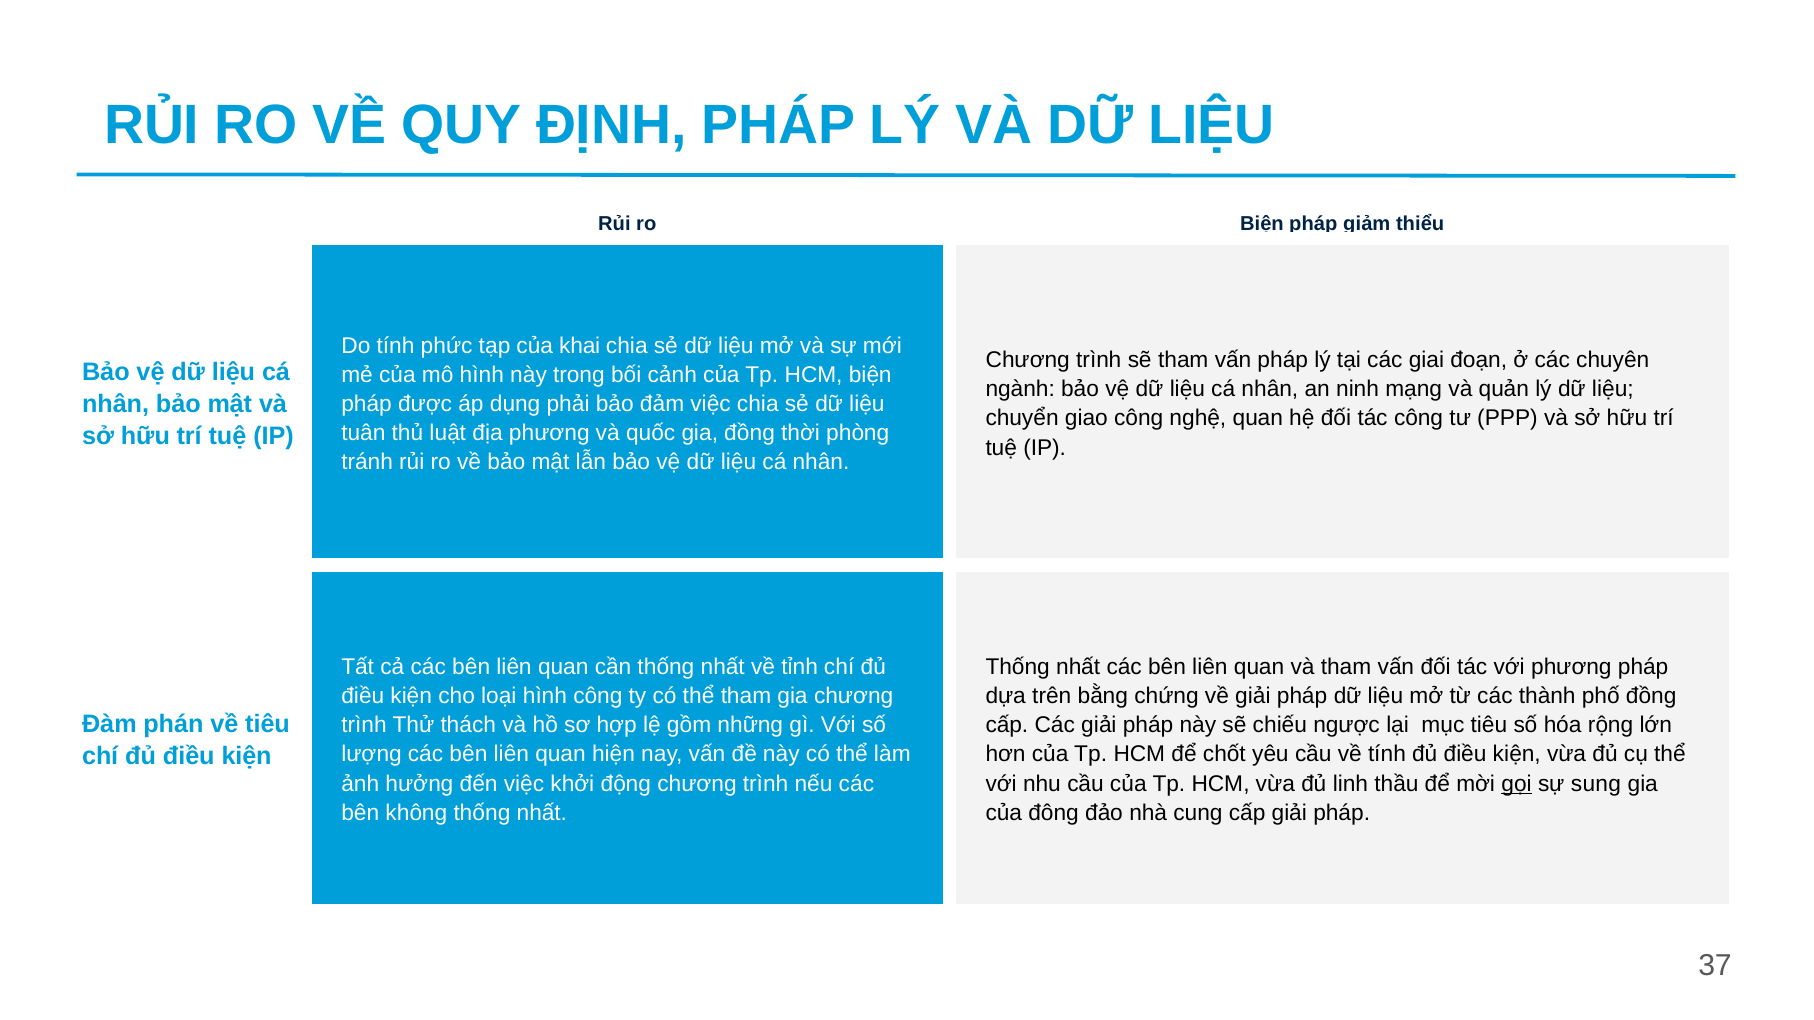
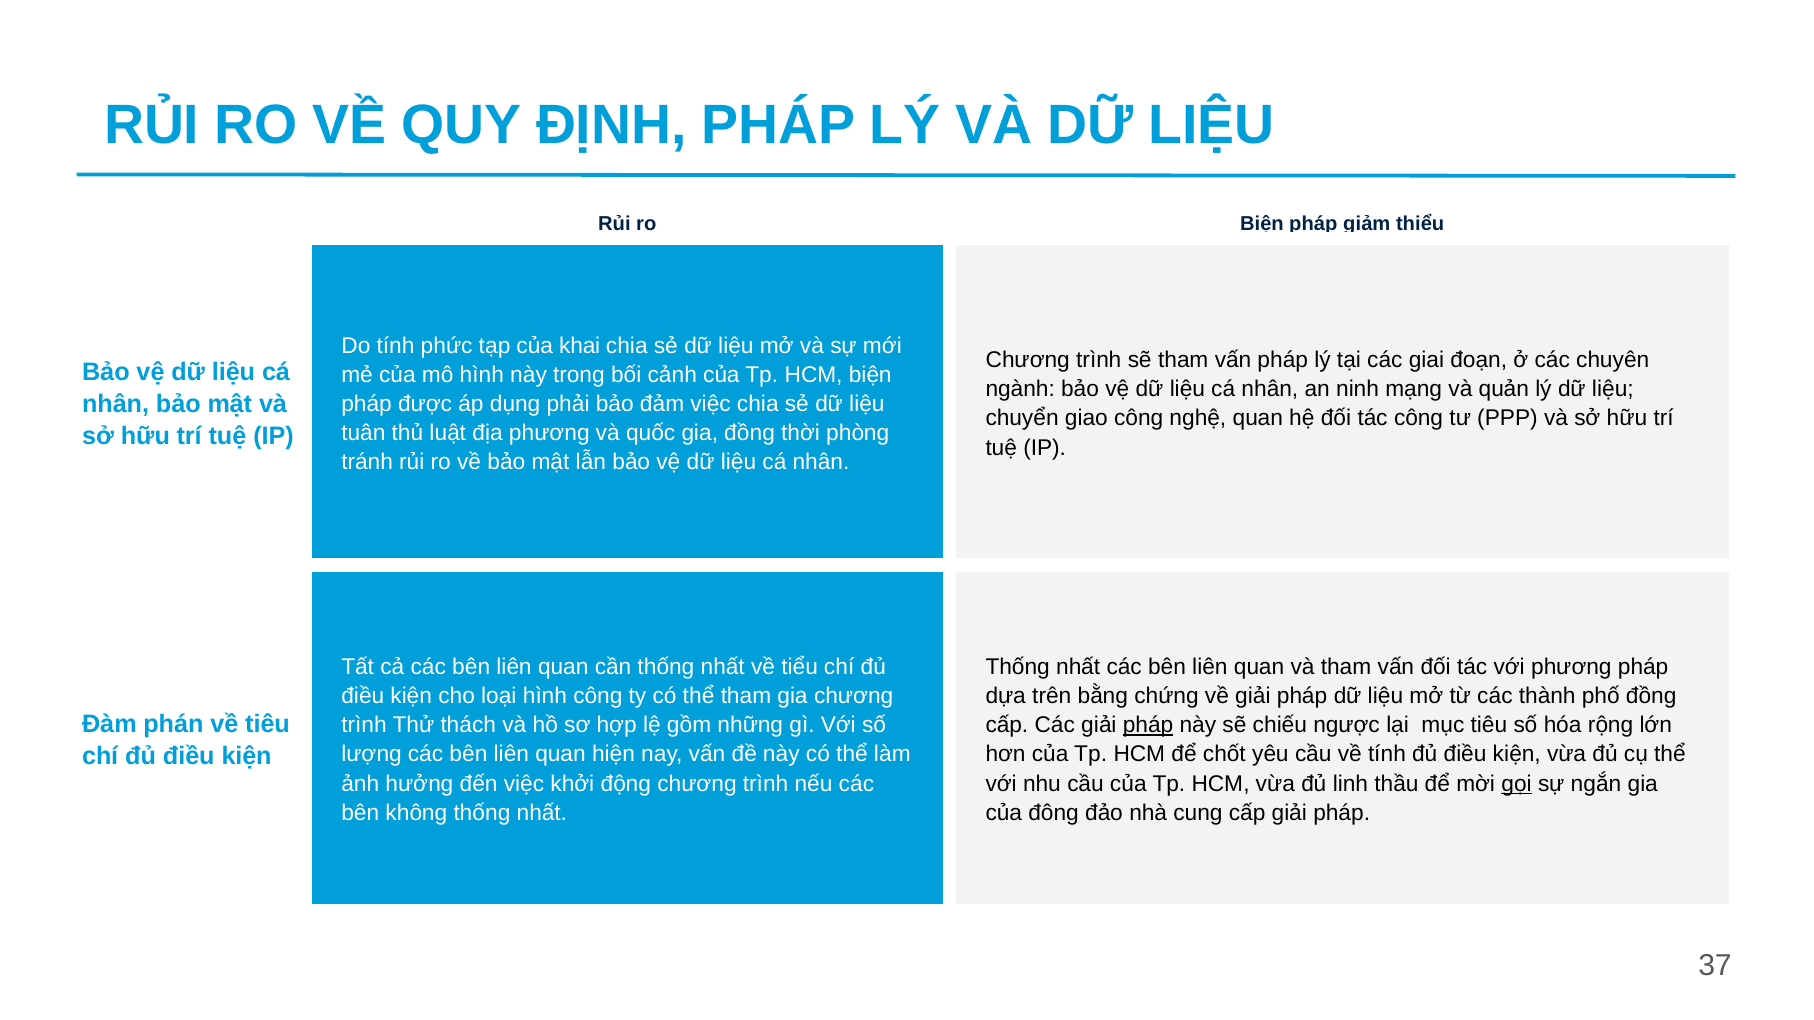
tỉnh: tỉnh -> tiểu (800, 667)
pháp underline: none -> present (1148, 725)
sung: sung -> ngắn (1596, 784)
